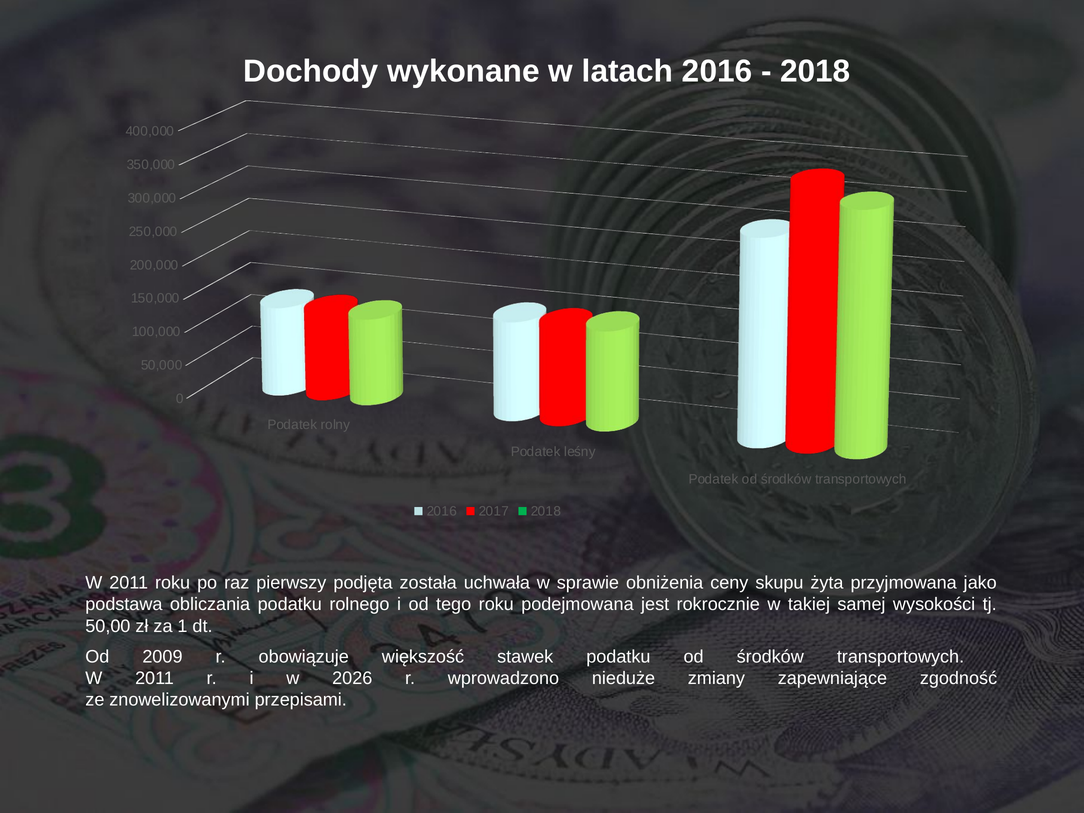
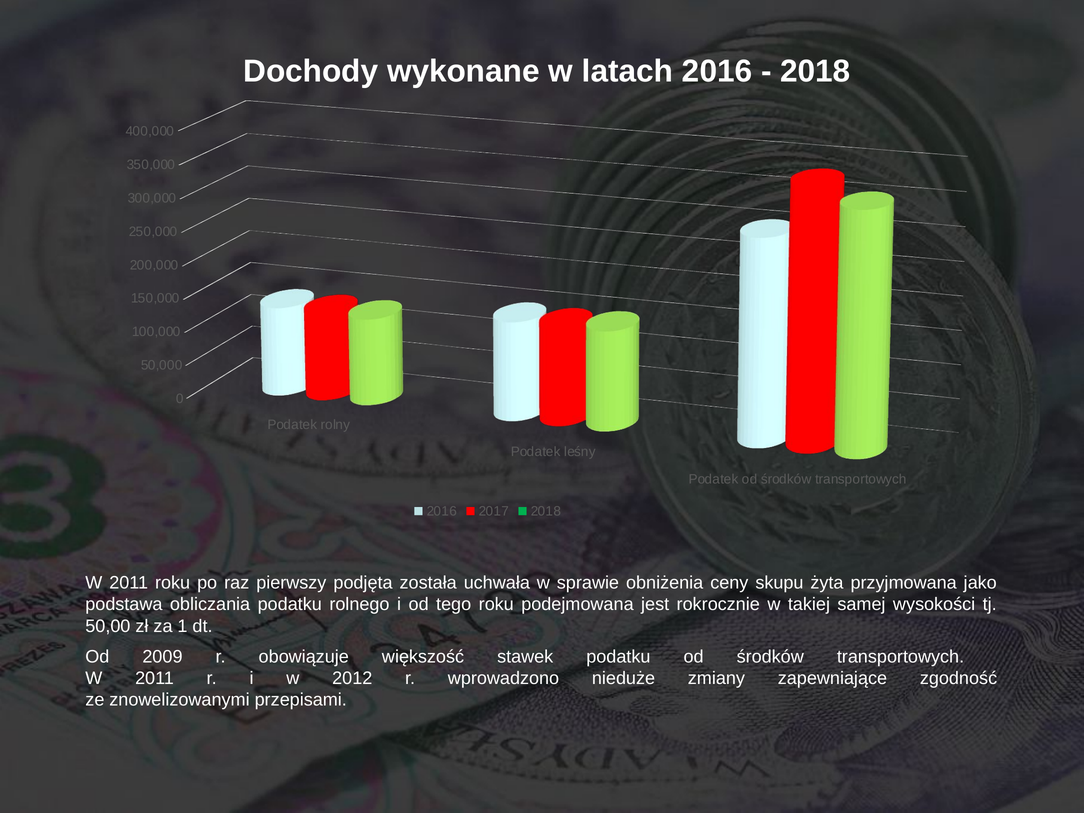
2026: 2026 -> 2012 (352, 678)
